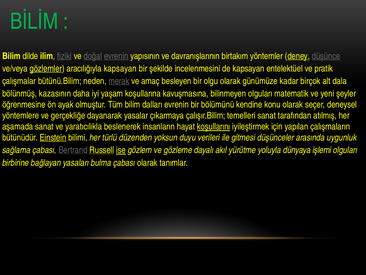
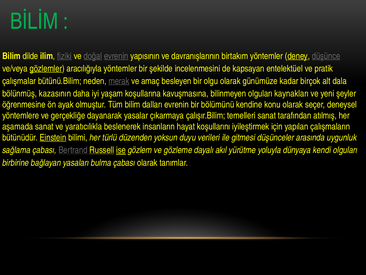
aracılığıyla kapsayan: kapsayan -> yöntemler (120, 68)
matematik: matematik -> kaynakları (291, 93)
koşullarını underline: present -> none (214, 126)
işlemi: işlemi -> kendi (322, 150)
